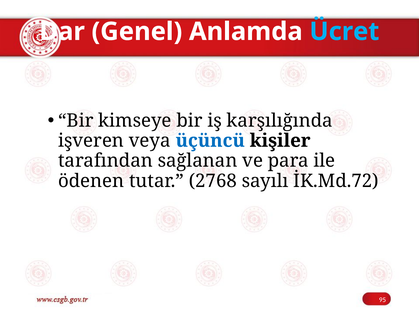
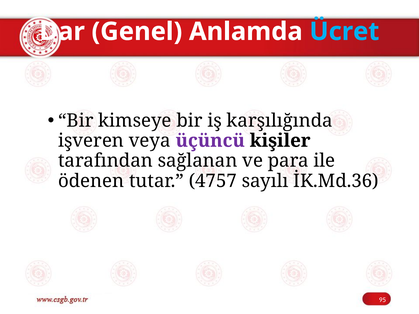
üçüncü colour: blue -> purple (210, 141)
2768: 2768 -> 4757 (213, 181)
İK.Md.72: İK.Md.72 -> İK.Md.36 (336, 181)
